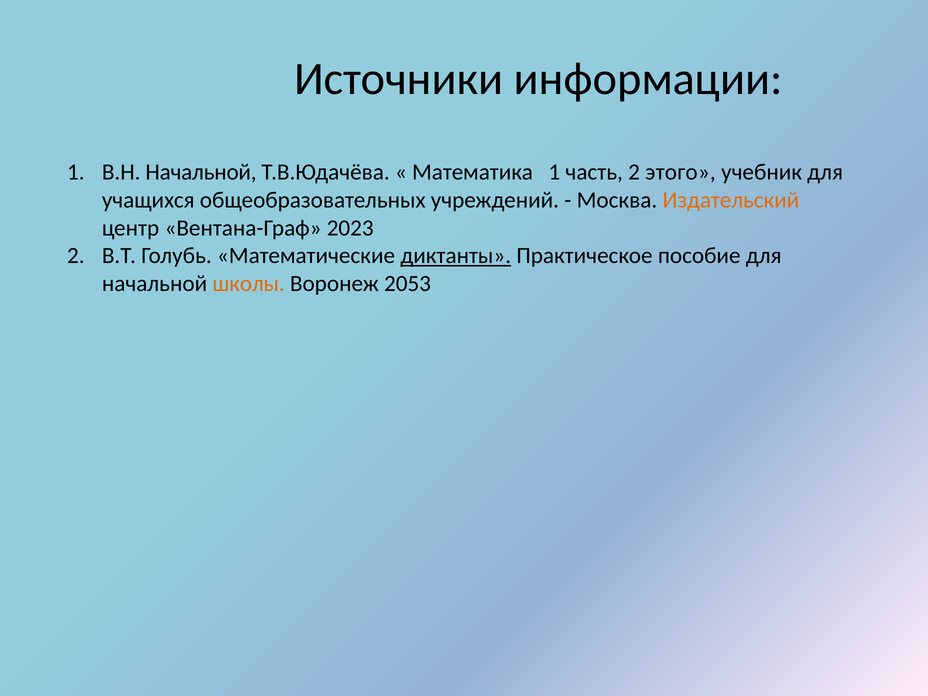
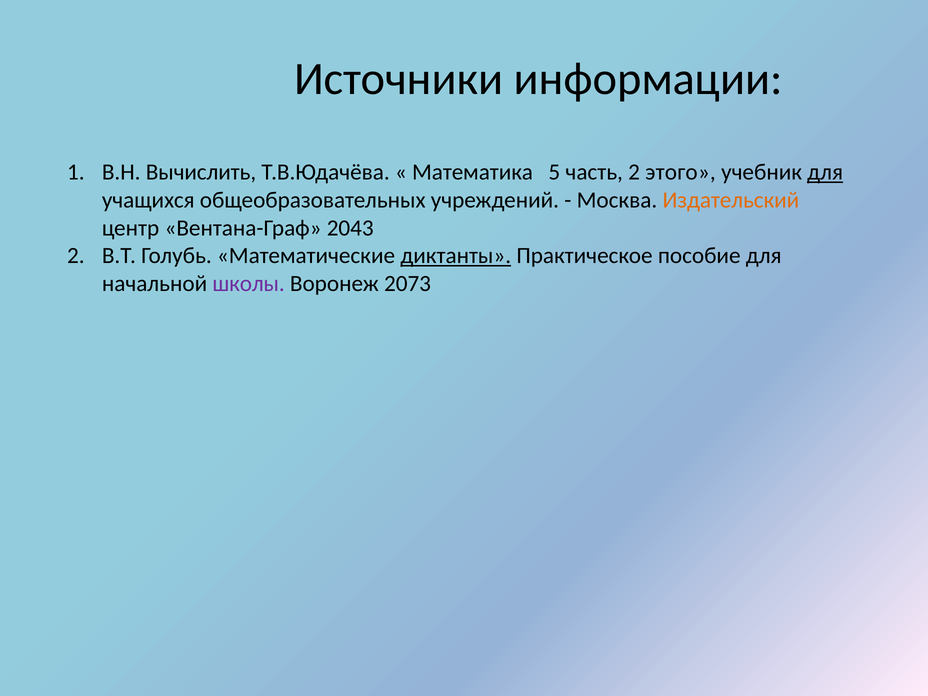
В.Н Начальной: Начальной -> Вычислить (201, 172)
Математика 1: 1 -> 5 (554, 172)
для underline: none -> present (825, 172)
2023: 2023 -> 2043 (350, 228)
школы colour: orange -> purple (249, 284)
2053: 2053 -> 2073 (408, 284)
